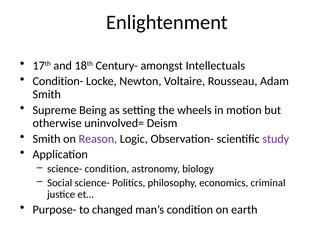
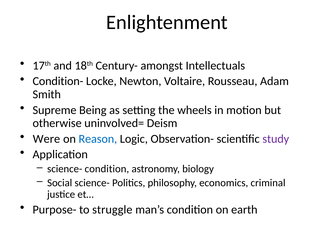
Smith: Smith -> Were (46, 139)
Reason colour: purple -> blue (98, 139)
changed: changed -> struggle (112, 209)
